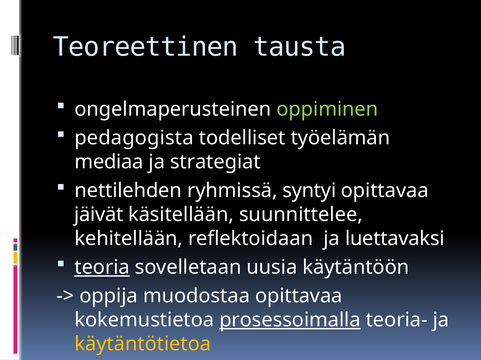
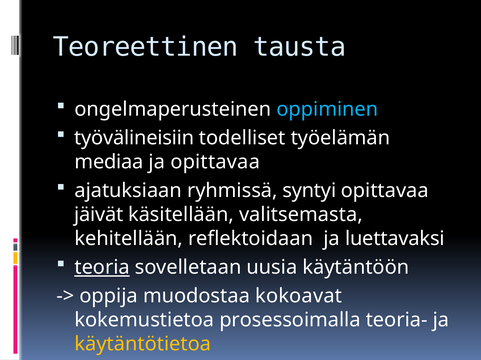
oppiminen colour: light green -> light blue (327, 110)
pedagogista: pedagogista -> työvälineisiin (134, 138)
ja strategiat: strategiat -> opittavaa (215, 162)
nettilehden: nettilehden -> ajatuksiaan (128, 191)
suunnittelee: suunnittelee -> valitsemasta (301, 215)
muodostaa opittavaa: opittavaa -> kokoavat (299, 297)
prosessoimalla underline: present -> none (290, 321)
